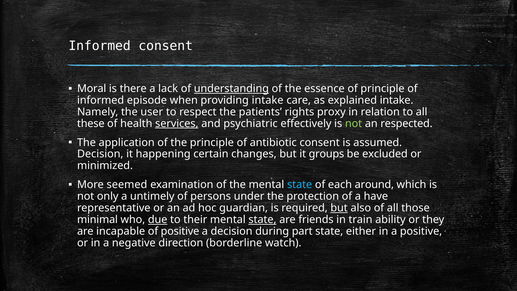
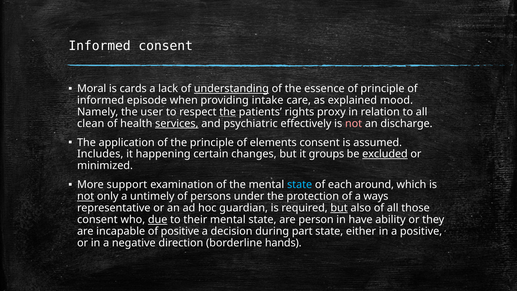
there: there -> cards (133, 88)
explained intake: intake -> mood (396, 100)
the underline: none -> present (228, 112)
these: these -> clean (91, 123)
not colour: light green -> pink (354, 123)
respected: respected -> discharge (406, 123)
antibiotic: antibiotic -> elements (273, 142)
Decision: Decision -> Includes (100, 154)
excluded underline: none -> present (385, 154)
seemed: seemed -> support (127, 185)
not underline: none -> present (86, 196)
have: have -> ways (376, 196)
minimal: minimal -> consent (97, 220)
state underline: present -> none (262, 220)
friends: friends -> person (316, 220)
train: train -> have (361, 220)
watch: watch -> hands (283, 243)
